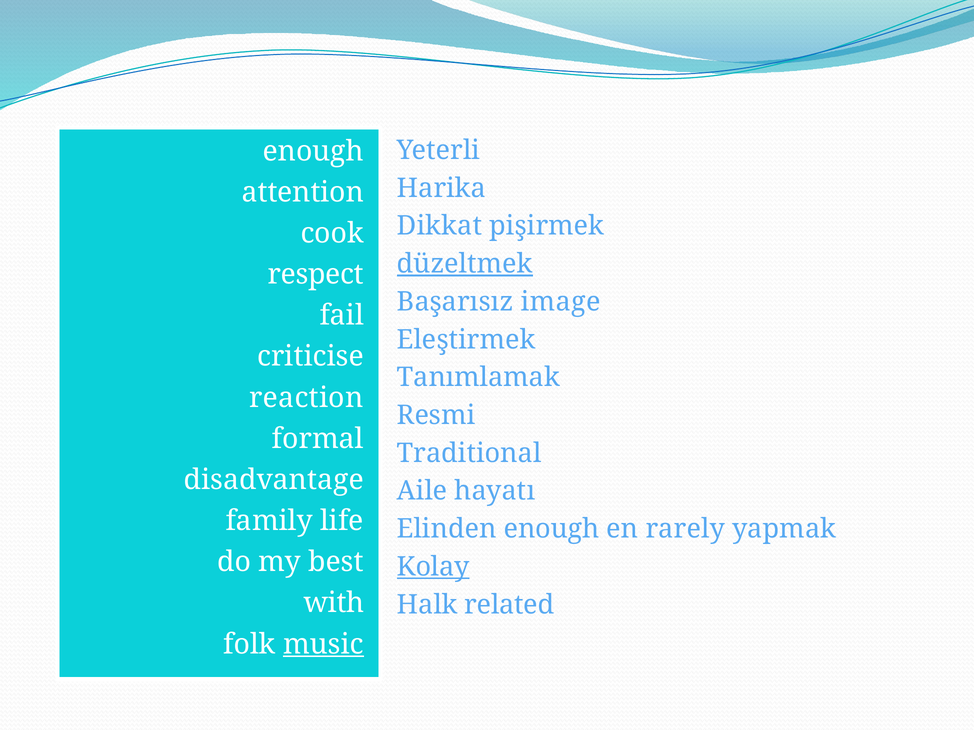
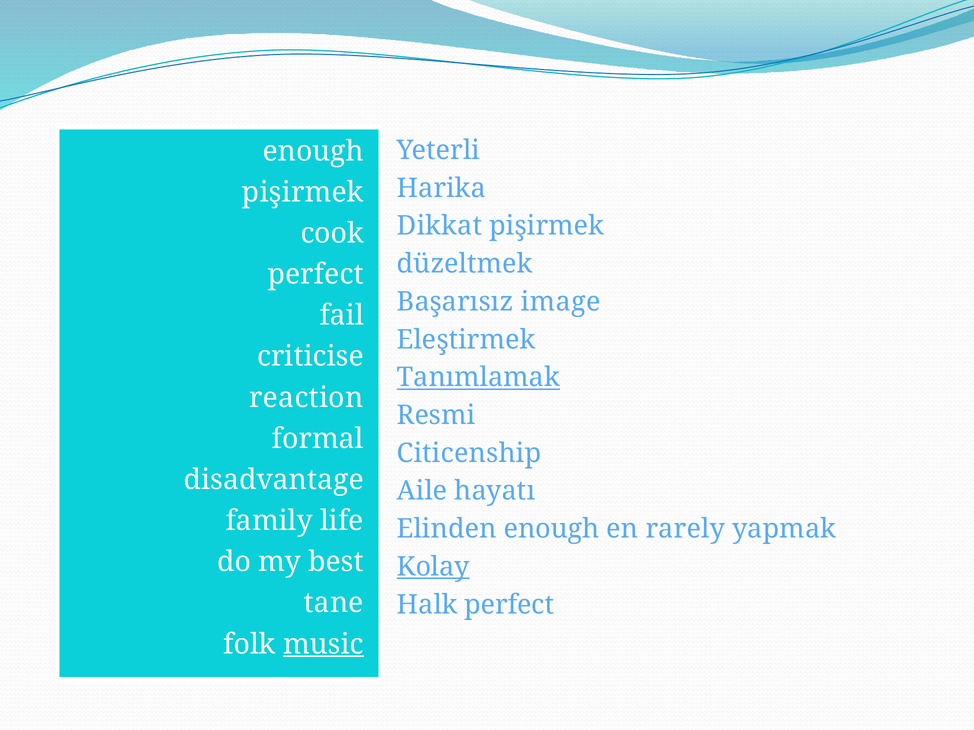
attention: attention -> pişirmek (303, 192)
düzeltmek underline: present -> none (465, 264)
respect: respect -> perfect (316, 275)
Tanımlamak underline: none -> present (478, 378)
Traditional: Traditional -> Citicenship (469, 453)
with: with -> tane (334, 603)
Halk related: related -> perfect (509, 605)
